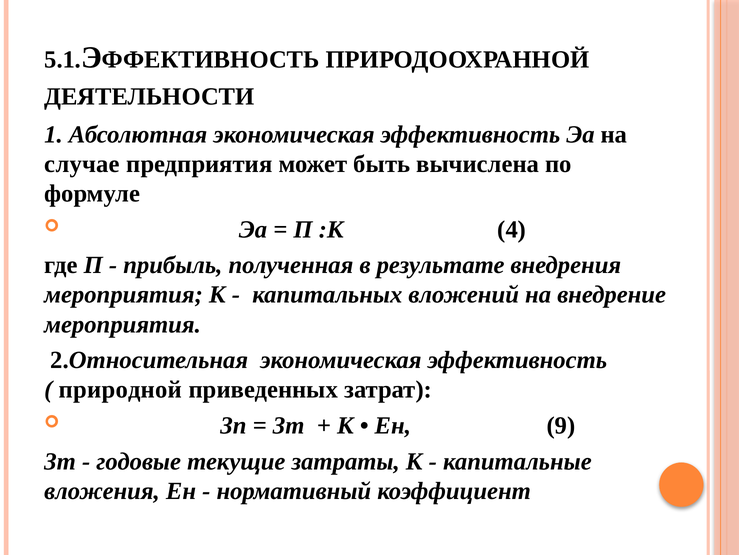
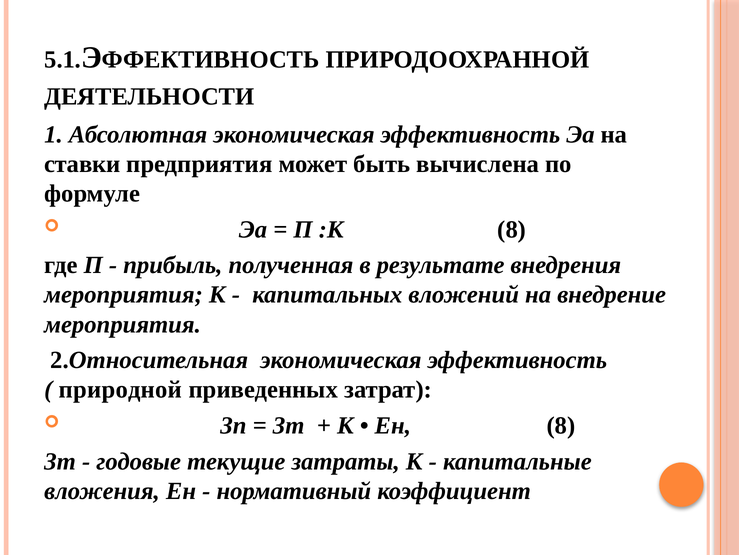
случае: случае -> ставки (82, 164)
:К 4: 4 -> 8 (512, 229)
Ен 9: 9 -> 8 (561, 425)
